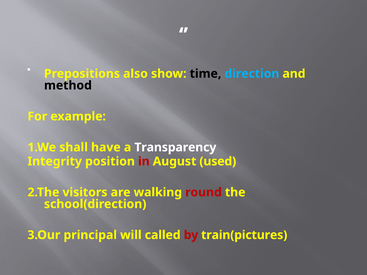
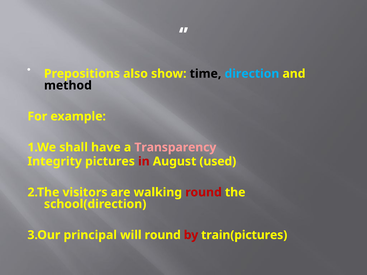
Transparency colour: white -> pink (175, 147)
position: position -> pictures (110, 162)
will called: called -> round (163, 235)
